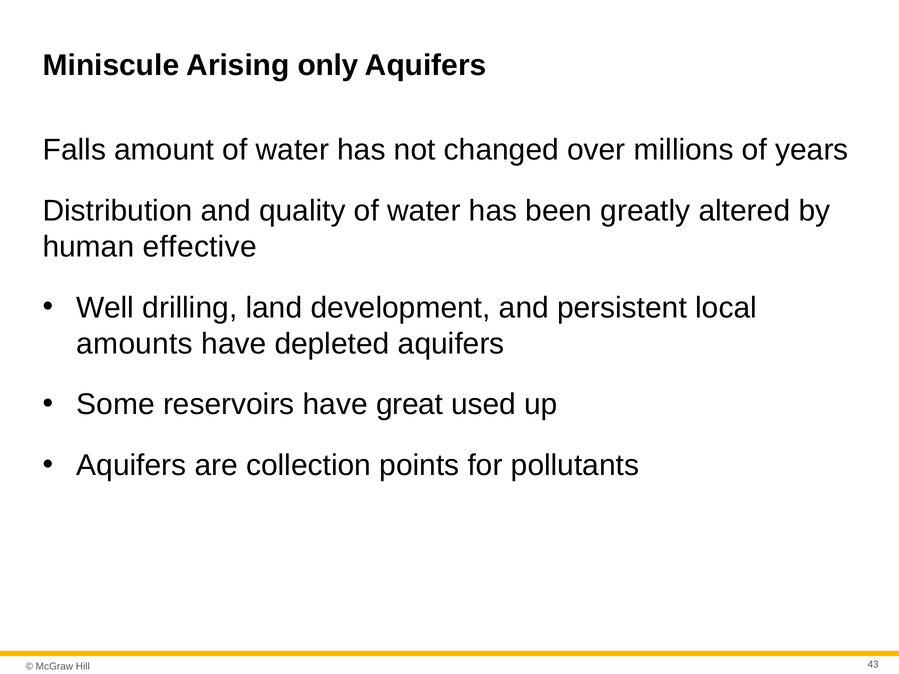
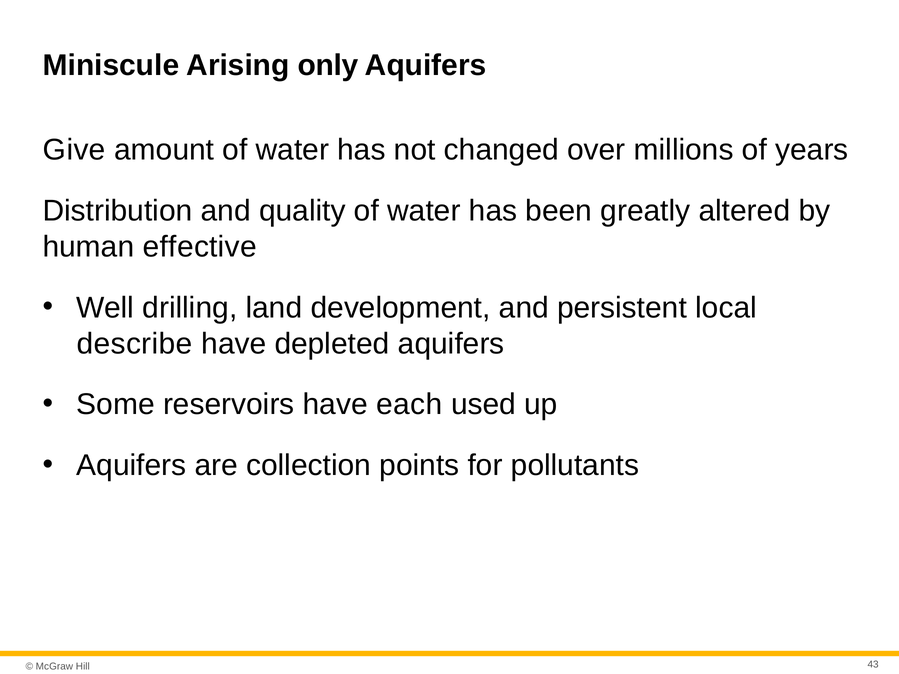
Falls: Falls -> Give (74, 150)
amounts: amounts -> describe (135, 344)
great: great -> each (409, 405)
